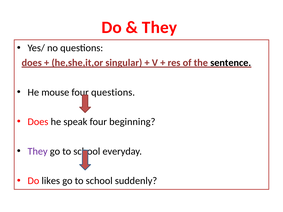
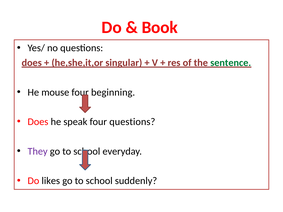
They: They -> Book (160, 27)
sentence colour: black -> green (231, 63)
questions: questions -> beginning (113, 92)
four beginning: beginning -> questions (132, 122)
